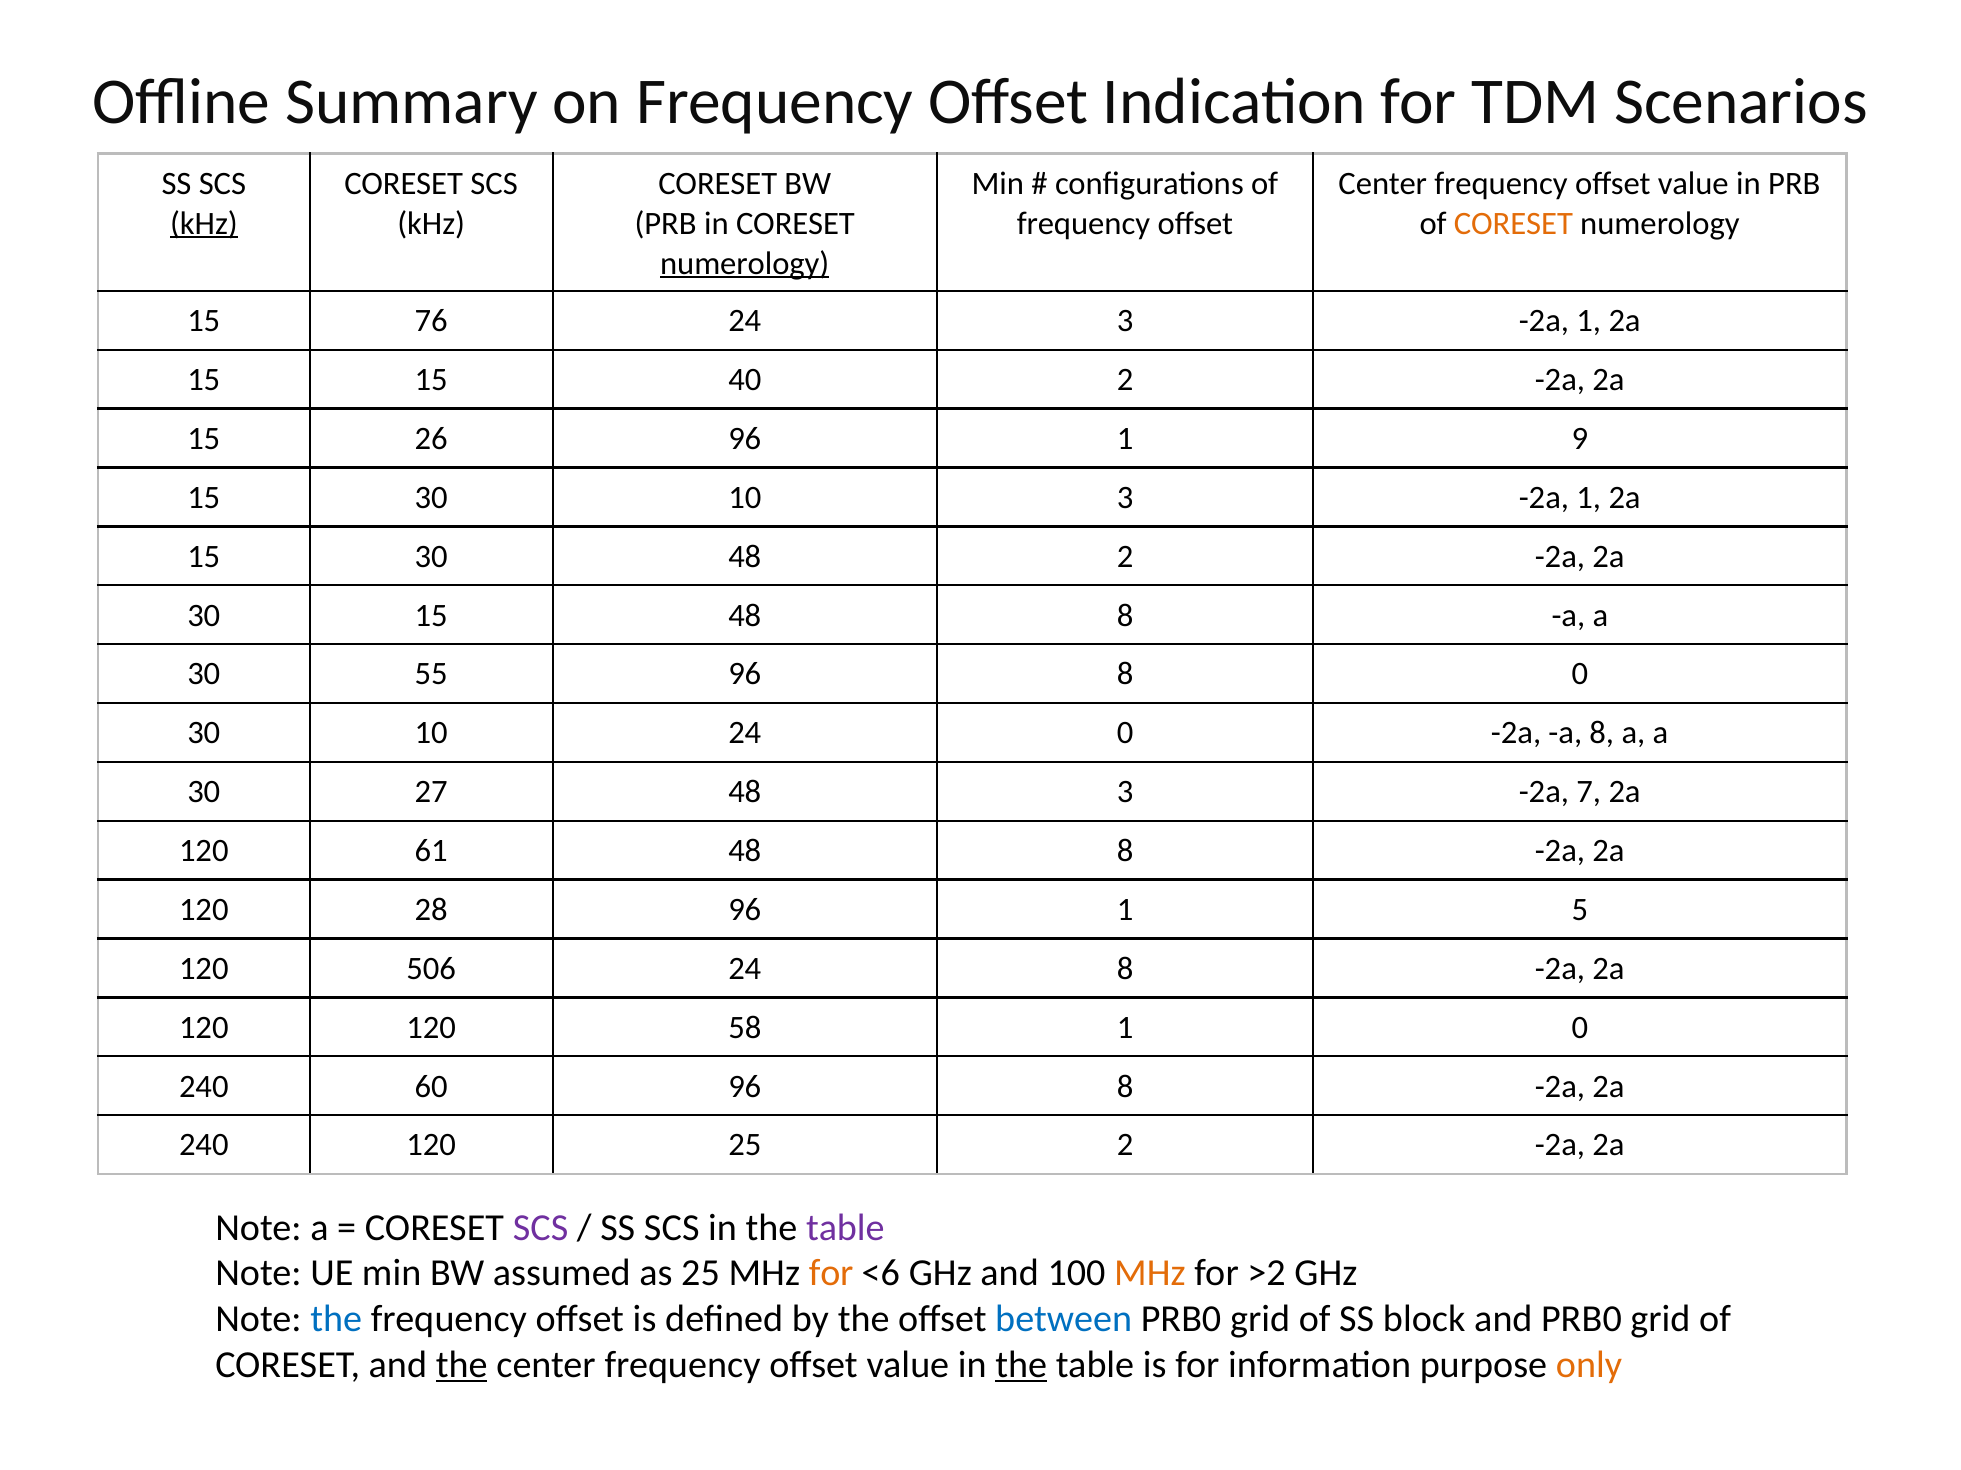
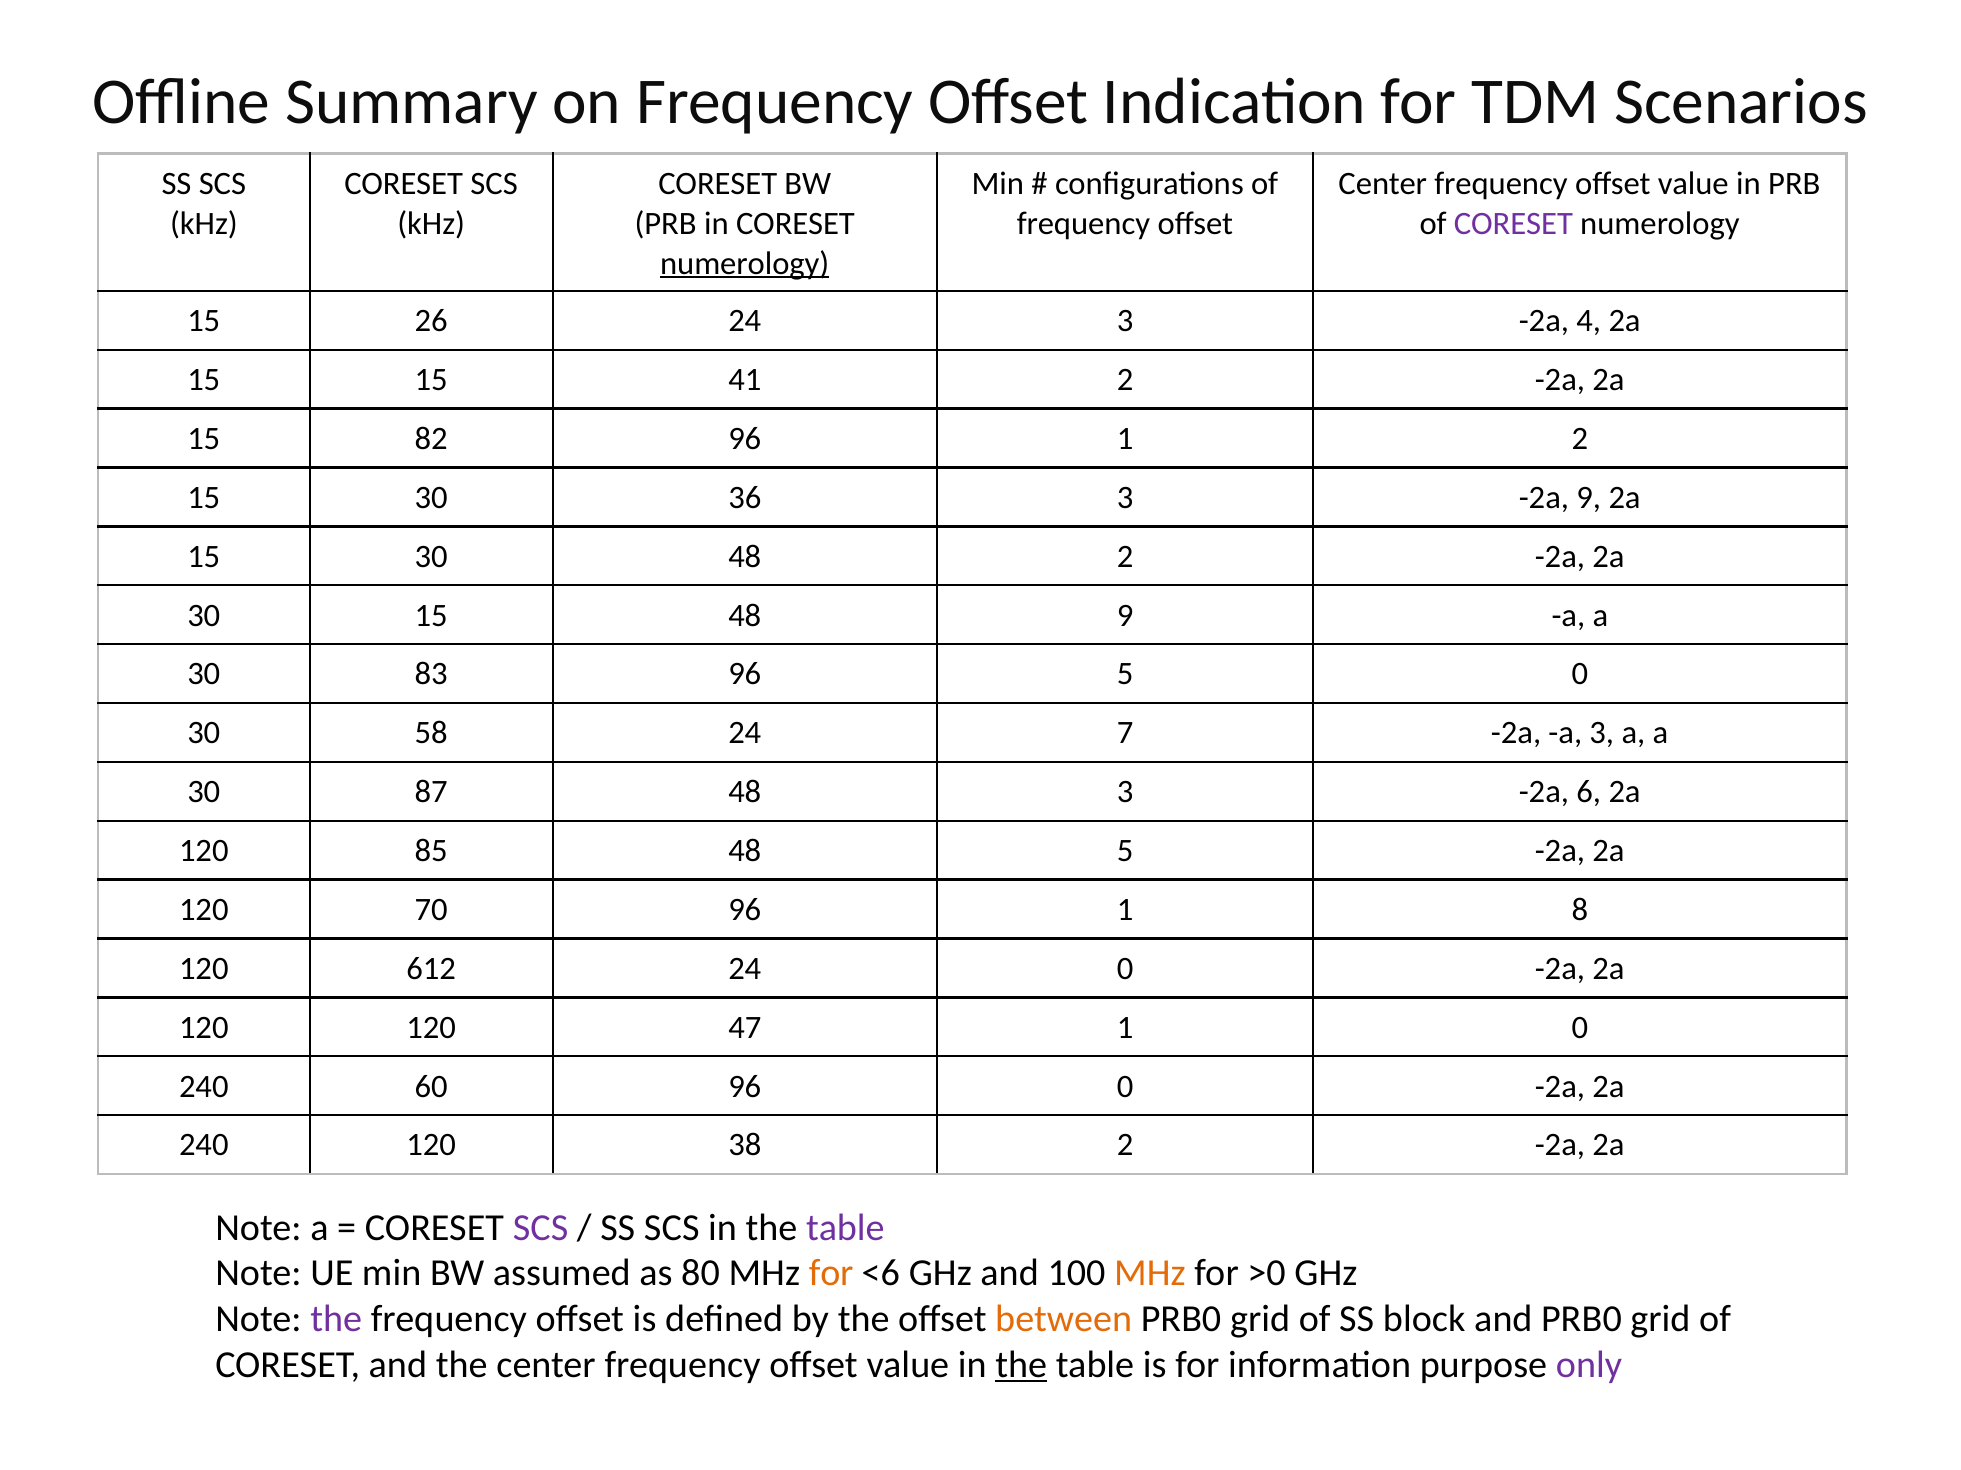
kHz underline: present -> none (204, 224)
CORESET colour: orange -> purple (1513, 224)
76: 76 -> 26 (431, 321)
24 3 -2a 1: 1 -> 4 (1589, 321)
40: 40 -> 41 (745, 380)
26: 26 -> 82 (431, 439)
1 9: 9 -> 2 (1580, 439)
15 30 10: 10 -> 36 (745, 498)
1: 1 -> 9 (1589, 498)
15 48 8: 8 -> 9 (1125, 616)
55: 55 -> 83 (431, 674)
8: 8 -> 5 (1125, 674)
10: 10 -> 58 (431, 733)
24 0: 0 -> 7 (1125, 733)
a 8: 8 -> 3 (1602, 733)
27: 27 -> 87 (431, 792)
7: 7 -> 6 (1589, 792)
61: 61 -> 85 (431, 851)
8: 8 -> 5 (1125, 851)
28: 28 -> 70 (431, 910)
5: 5 -> 8 (1580, 910)
506: 506 -> 612 (431, 969)
24 8: 8 -> 0 (1125, 969)
58: 58 -> 47 (745, 1028)
60 96 8: 8 -> 0 (1125, 1087)
120 25: 25 -> 38 (745, 1146)
as 25: 25 -> 80 (701, 1274)
>2: >2 -> >0 (1267, 1274)
the colour: blue -> purple (336, 1320)
between colour: blue -> orange (1064, 1320)
the underline: present -> none (462, 1365)
only colour: orange -> purple (1589, 1365)
